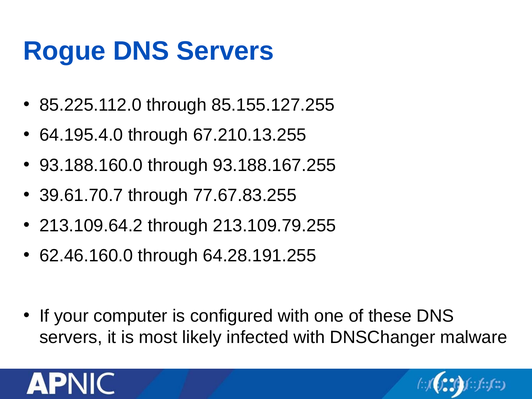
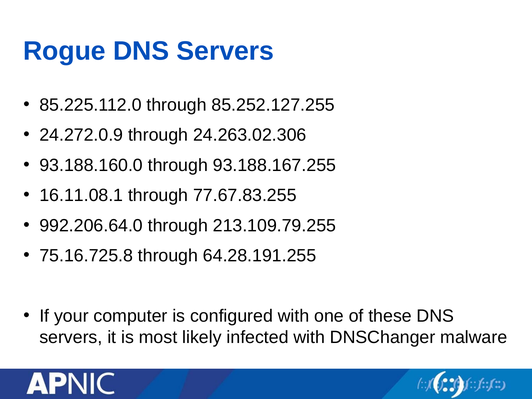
85.155.127.255: 85.155.127.255 -> 85.252.127.255 (273, 105)
64.195.4.0: 64.195.4.0 -> 24.272.0.9 (81, 135)
67.210.13.255: 67.210.13.255 -> 24.263.02.306 (250, 135)
39.61.70.7: 39.61.70.7 -> 16.11.08.1 (81, 195)
213.109.64.2: 213.109.64.2 -> 992.206.64.0 (91, 226)
62.46.160.0: 62.46.160.0 -> 75.16.725.8 (86, 256)
